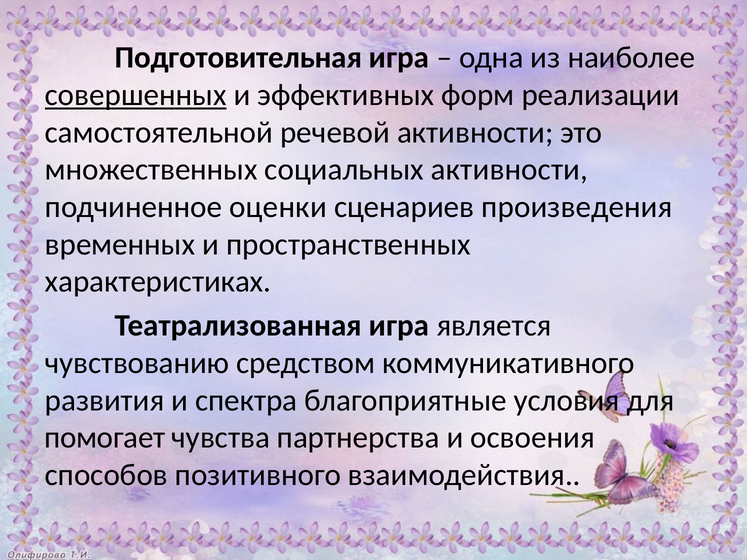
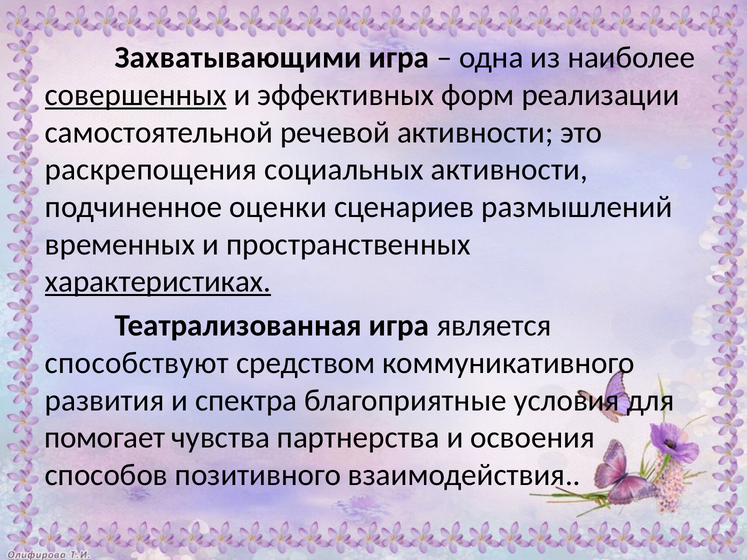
Подготовительная: Подготовительная -> Захватывающими (238, 58)
множественных: множественных -> раскрепощения (151, 170)
произведения: произведения -> размышлений (577, 207)
характеристиках underline: none -> present (158, 282)
чувствованию: чувствованию -> способствуют (137, 363)
